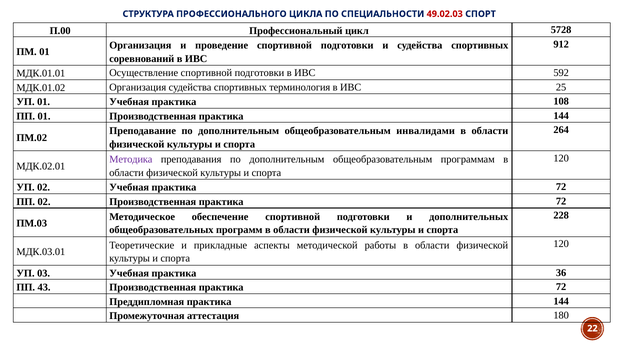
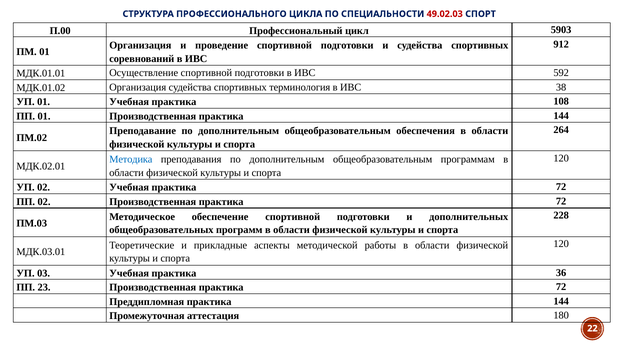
5728: 5728 -> 5903 (561, 30)
25: 25 -> 38 (561, 87)
инвалидами: инвалидами -> обеспечения (426, 131)
Методика colour: purple -> blue (131, 160)
43: 43 -> 23 (44, 288)
